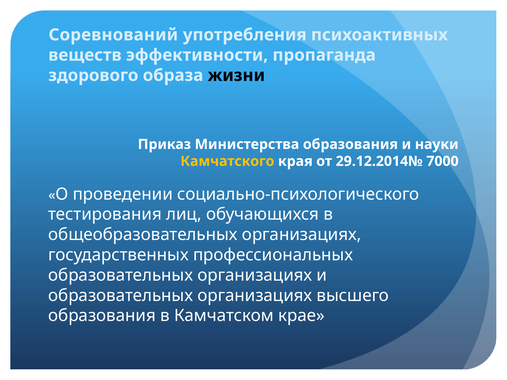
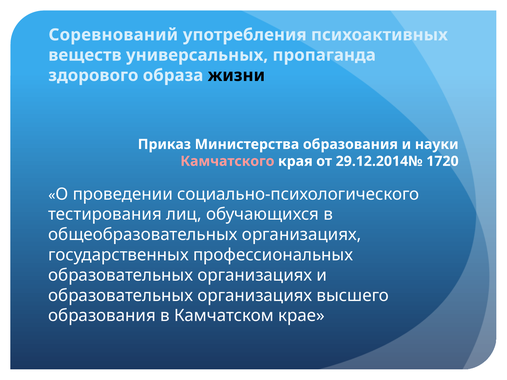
эффективности: эффективности -> универсальных (197, 55)
Камчатского colour: yellow -> pink (227, 161)
7000: 7000 -> 1720 (442, 161)
